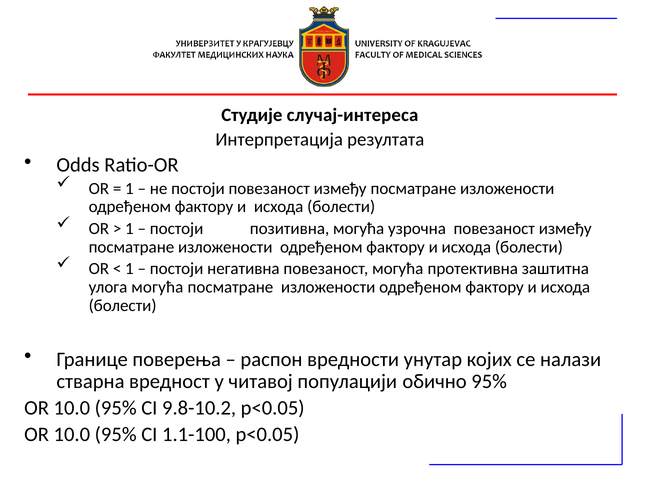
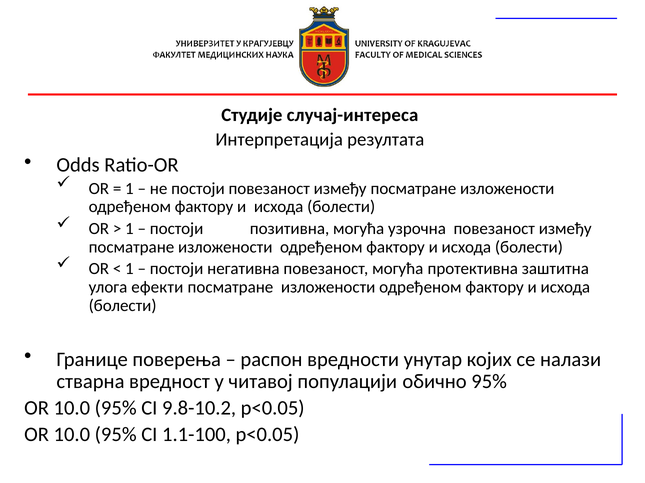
улога могућа: могућа -> ефекти (157, 288)
